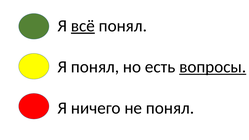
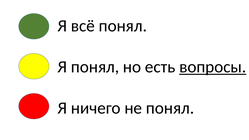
всё underline: present -> none (83, 26)
